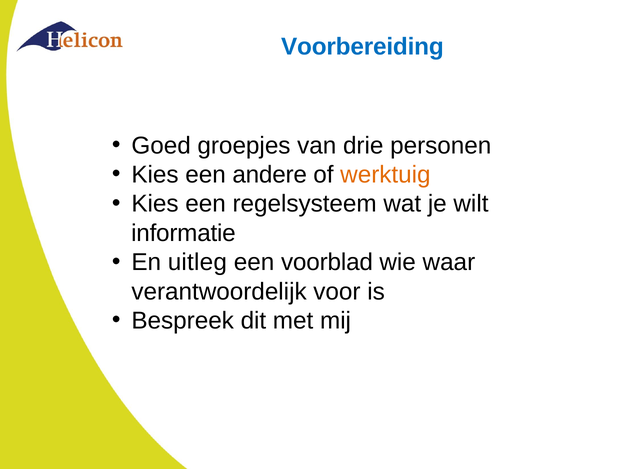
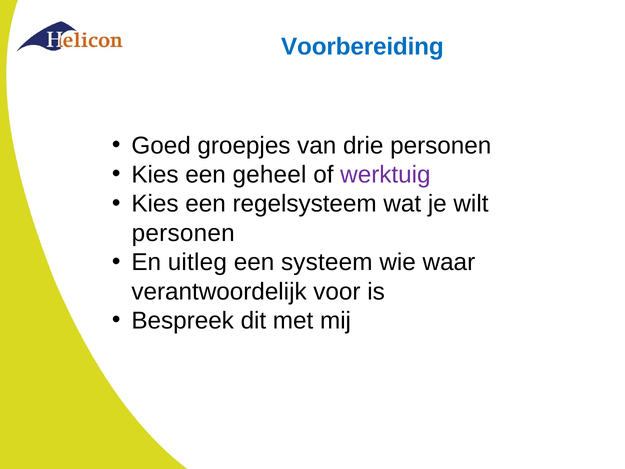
andere: andere -> geheel (269, 175)
werktuig colour: orange -> purple (385, 175)
informatie: informatie -> personen (183, 233)
voorblad: voorblad -> systeem (327, 262)
